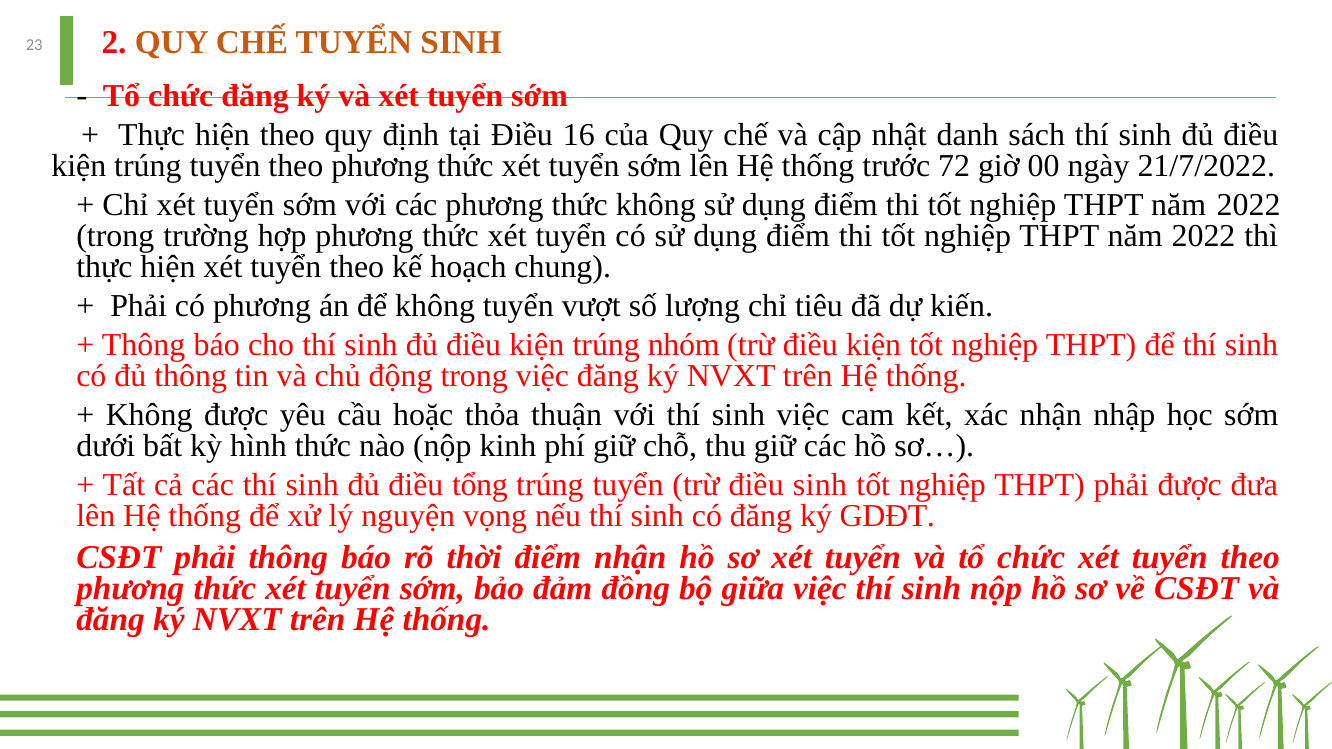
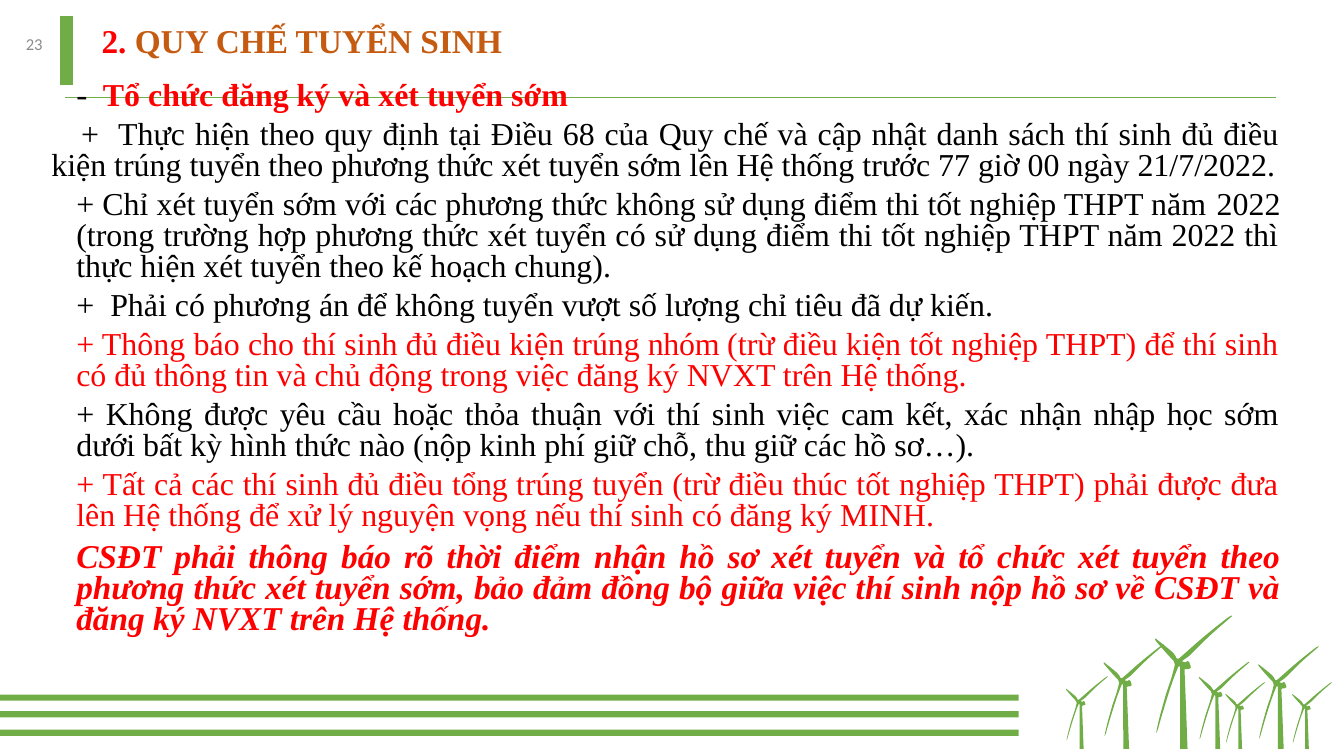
16: 16 -> 68 (579, 135)
72: 72 -> 77 (954, 166)
điều sinh: sinh -> thúc (820, 485)
GDĐT: GDĐT -> MINH (887, 516)
